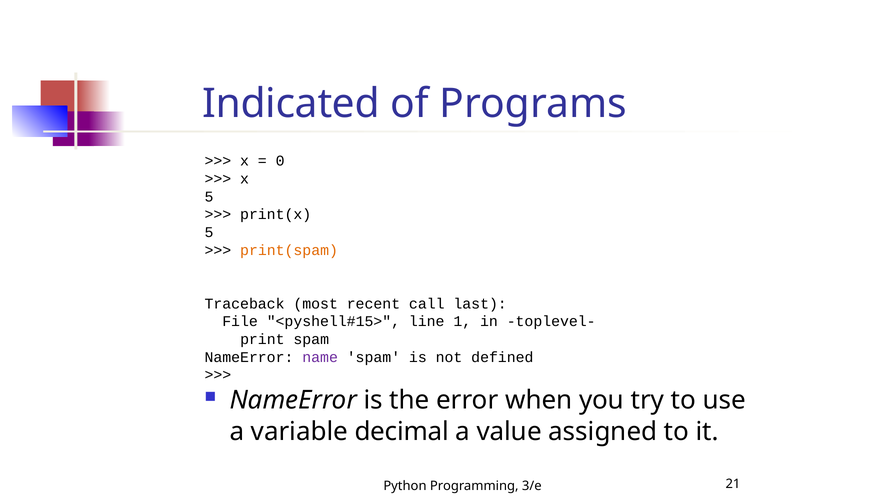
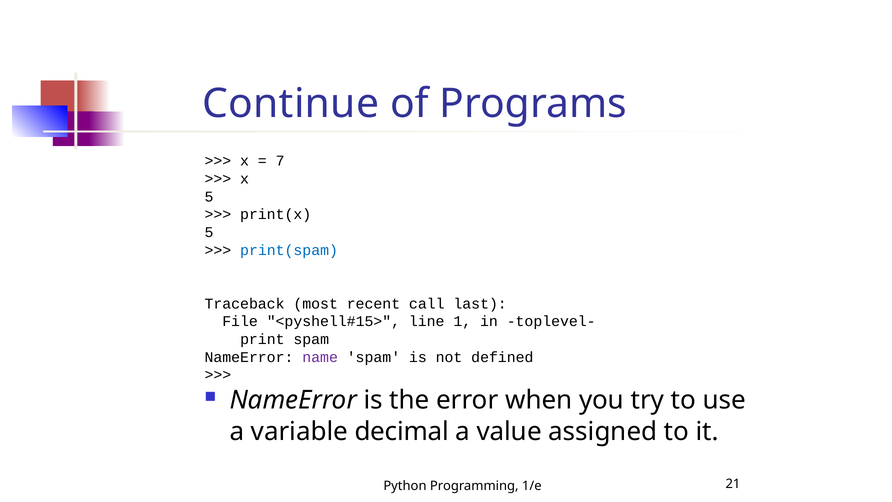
Indicated: Indicated -> Continue (291, 104)
0: 0 -> 7 (280, 161)
print(spam colour: orange -> blue (289, 250)
3/e: 3/e -> 1/e (532, 486)
